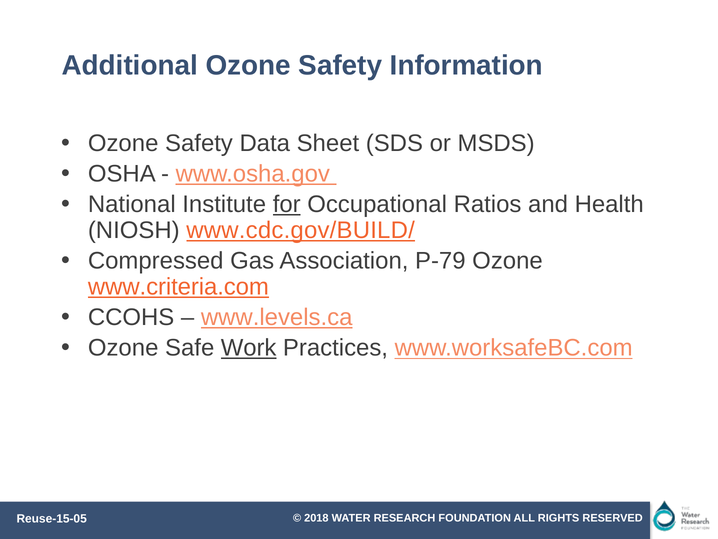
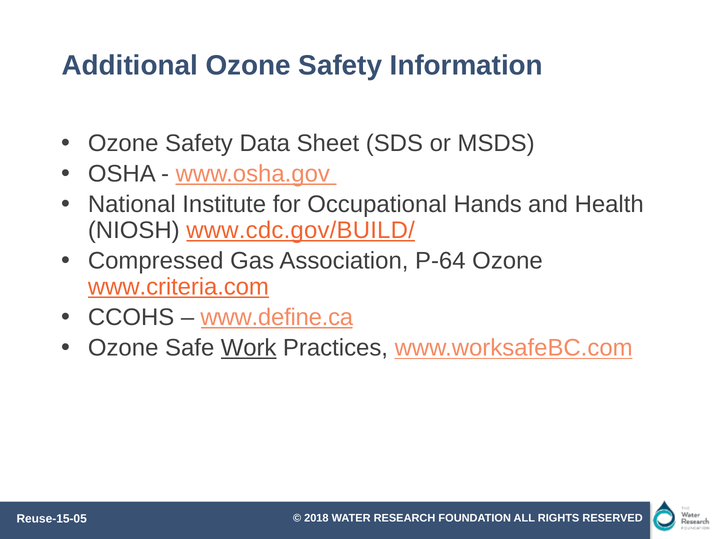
for underline: present -> none (287, 204)
Ratios: Ratios -> Hands (488, 204)
P-79: P-79 -> P-64 (440, 261)
www.levels.ca: www.levels.ca -> www.define.ca (277, 317)
